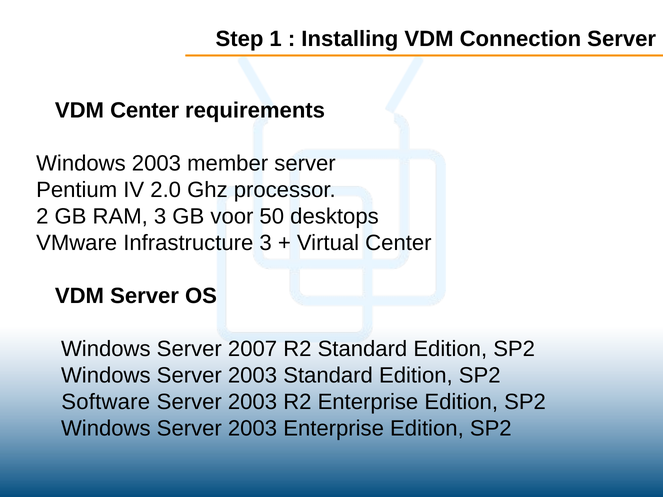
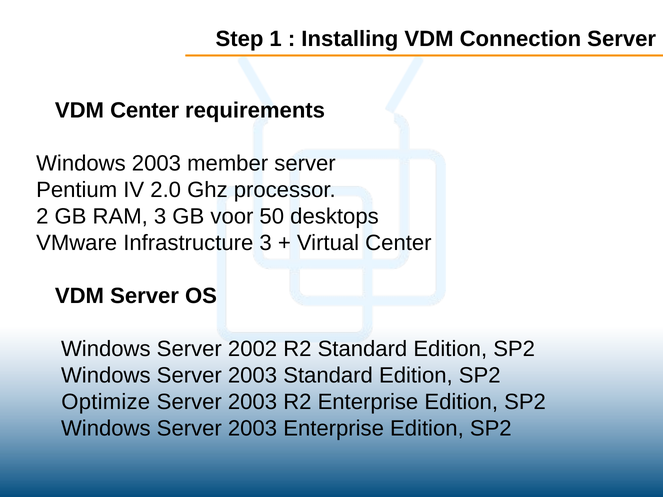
2007: 2007 -> 2002 (253, 349)
Software: Software -> Optimize (106, 402)
